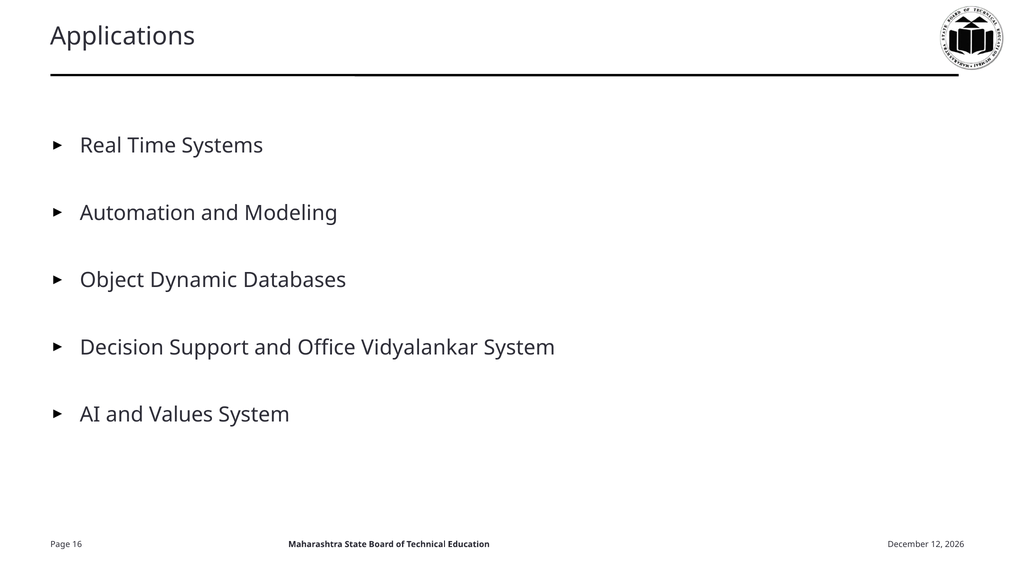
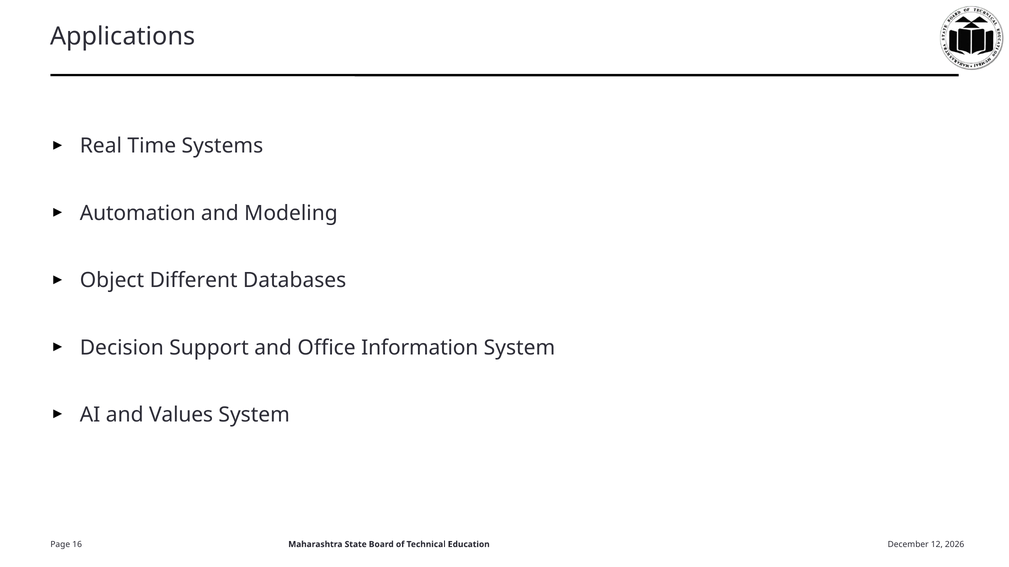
Dynamic: Dynamic -> Different (194, 281)
Vidyalankar: Vidyalankar -> Information (420, 348)
